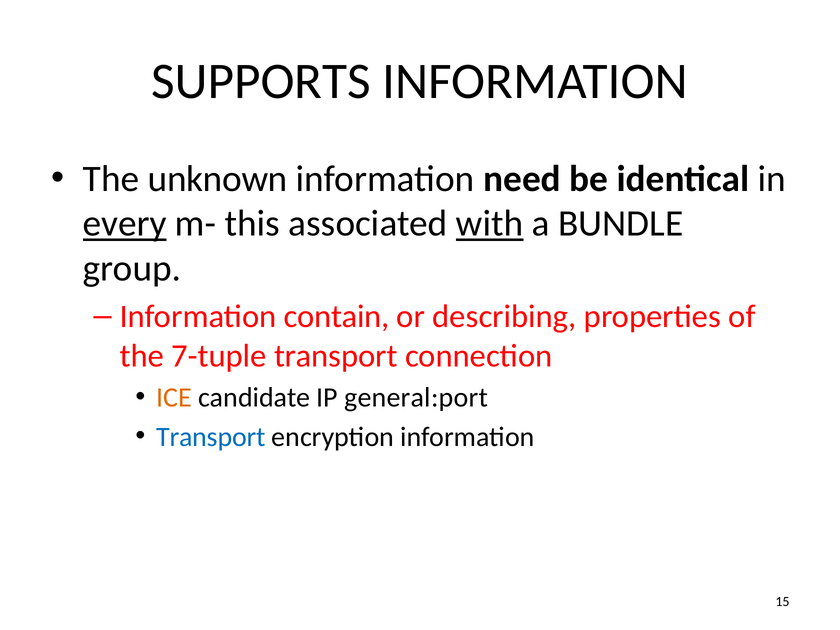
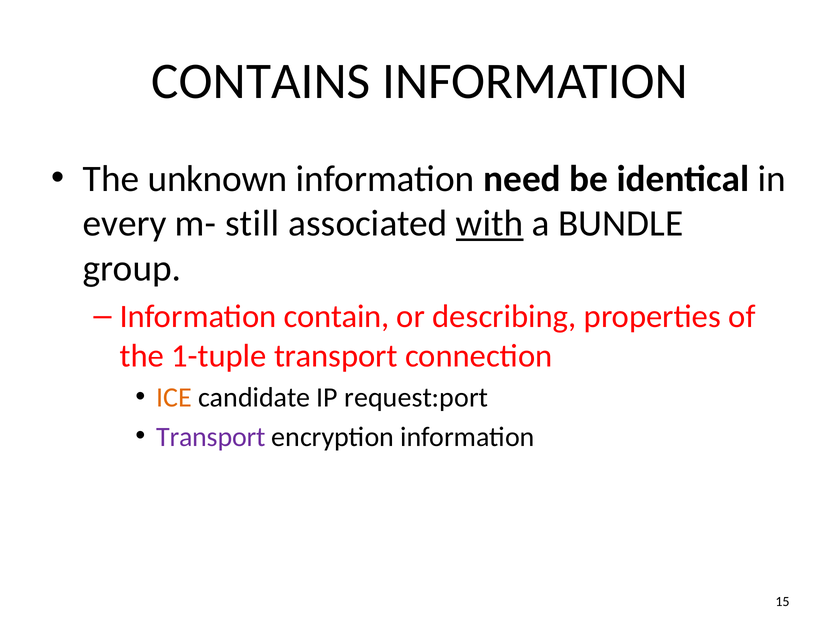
SUPPORTS: SUPPORTS -> CONTAINS (261, 81)
every underline: present -> none (125, 224)
this: this -> still (252, 224)
7-tuple: 7-tuple -> 1-tuple (219, 356)
general:port: general:port -> request:port (416, 398)
Transport colour: blue -> purple (211, 437)
